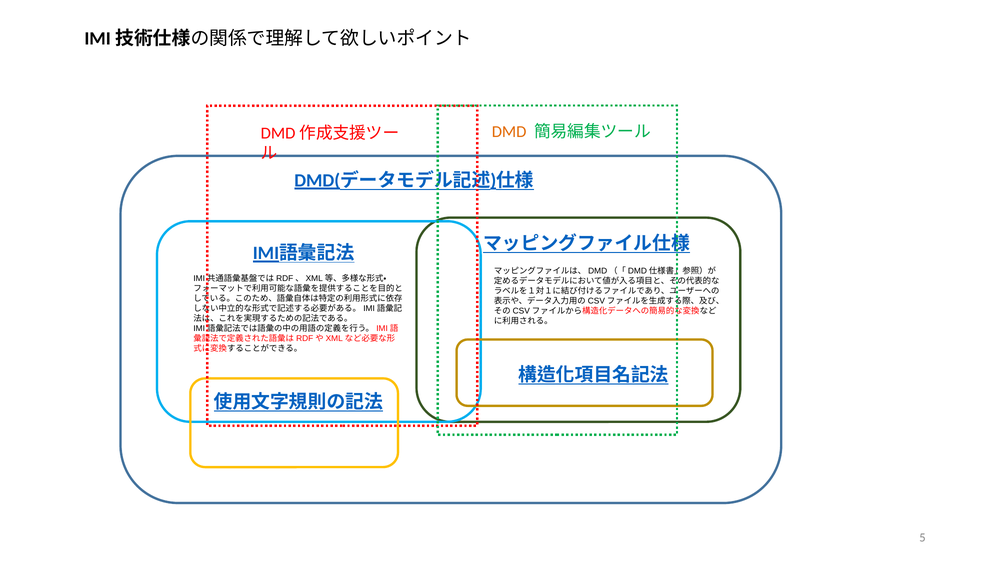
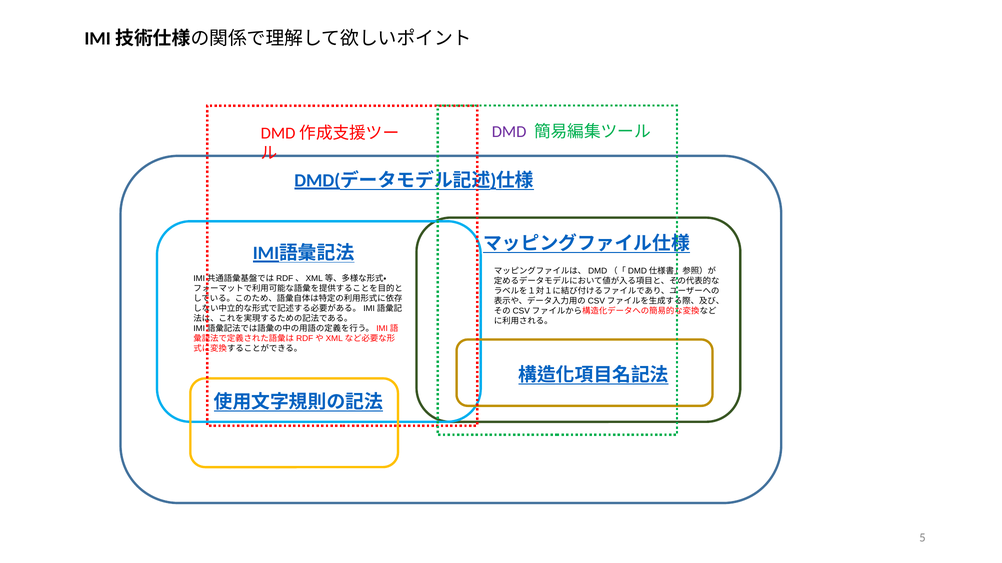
DMD colour: orange -> purple (509, 132)
